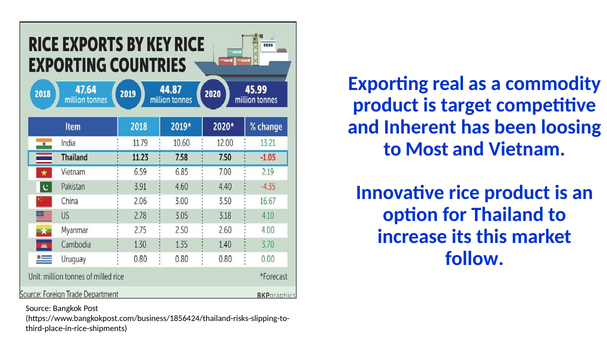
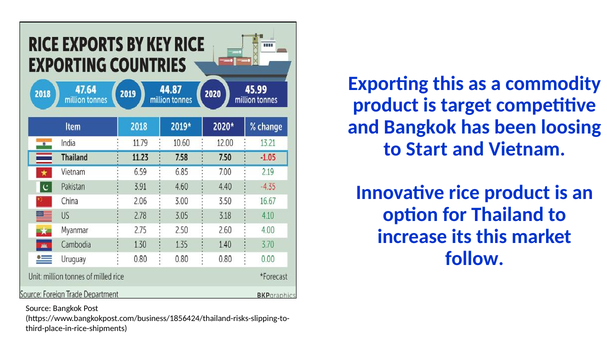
Exporting real: real -> this (448, 83)
and Inherent: Inherent -> Bangkok (420, 127)
Most: Most -> Start (427, 149)
